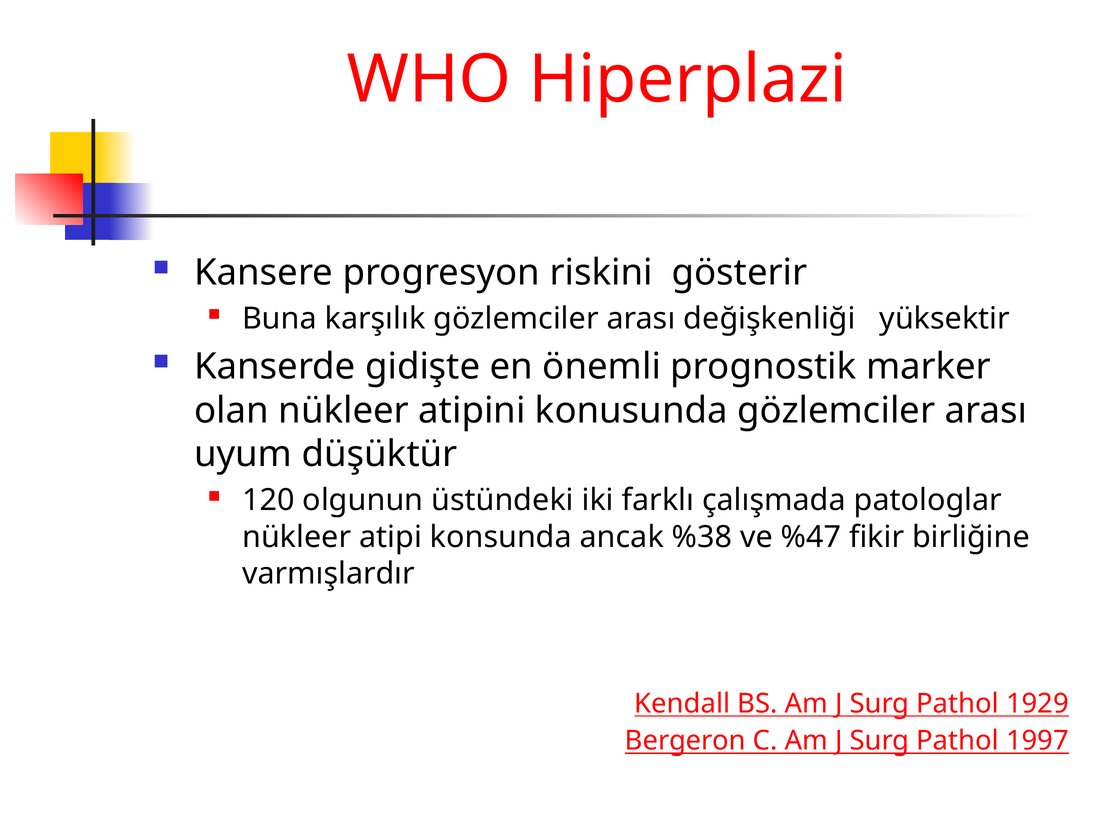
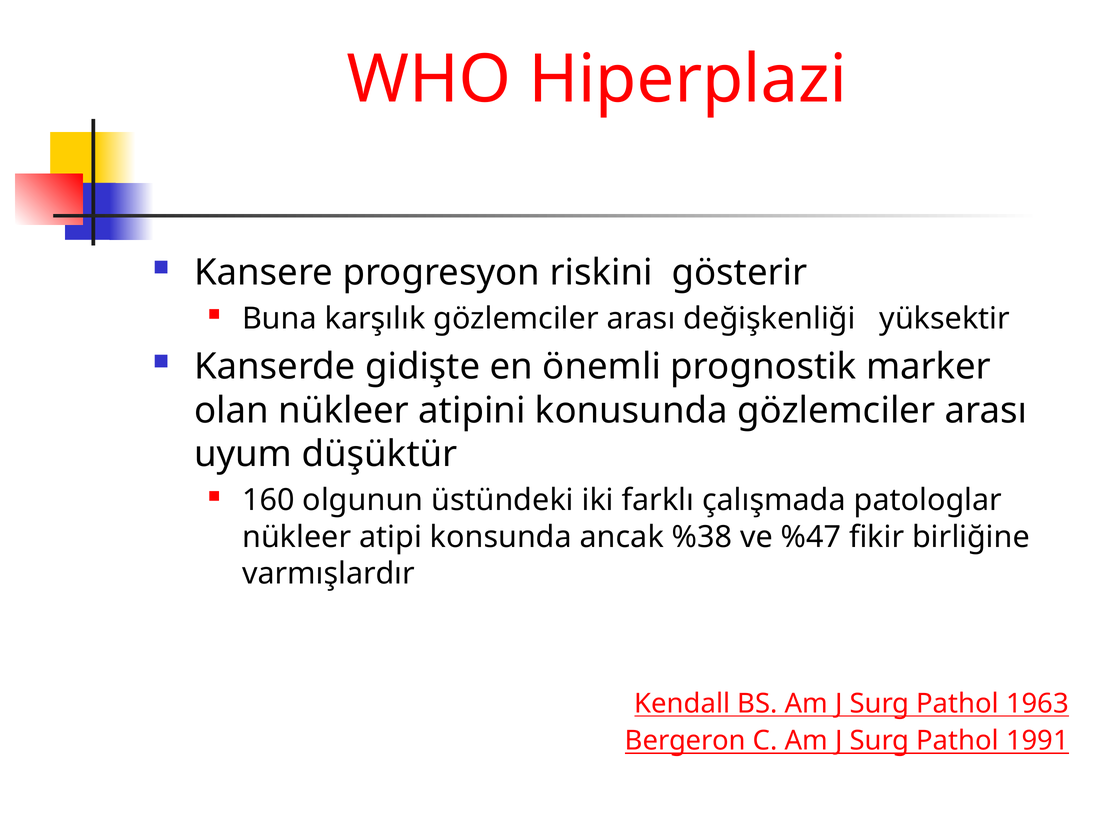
120: 120 -> 160 (268, 500)
1929: 1929 -> 1963 (1037, 703)
1997: 1997 -> 1991 (1037, 740)
